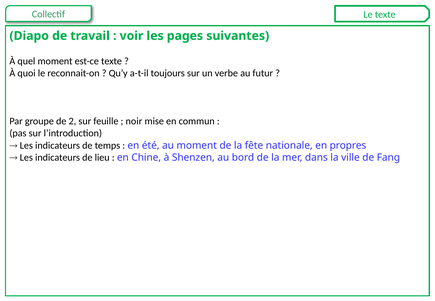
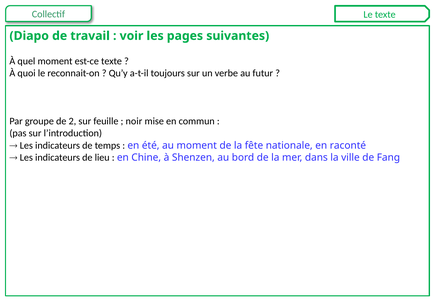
propres: propres -> raconté (348, 146)
